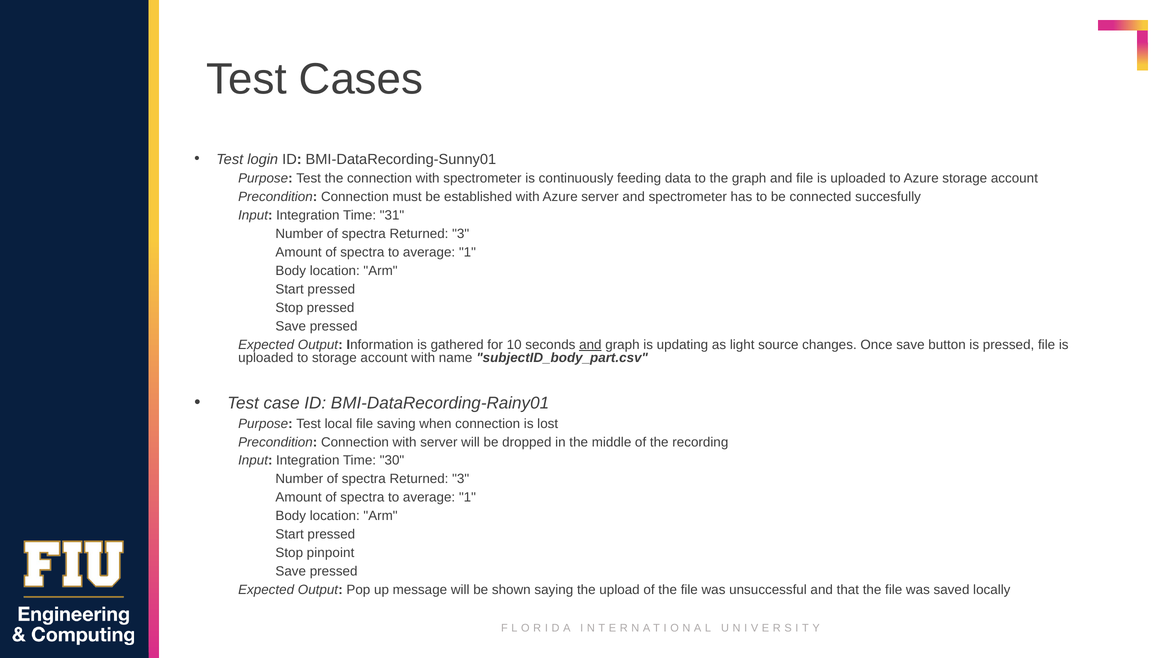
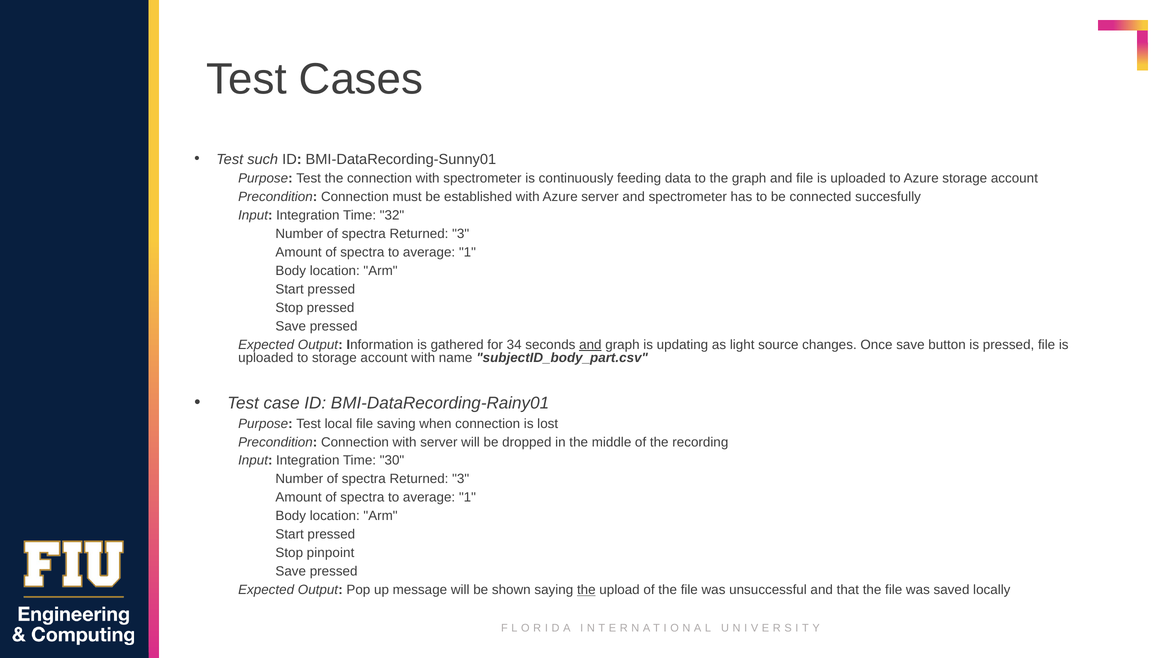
login: login -> such (263, 159)
31: 31 -> 32 (392, 215)
10: 10 -> 34 (514, 344)
the underline: none -> present (586, 590)
